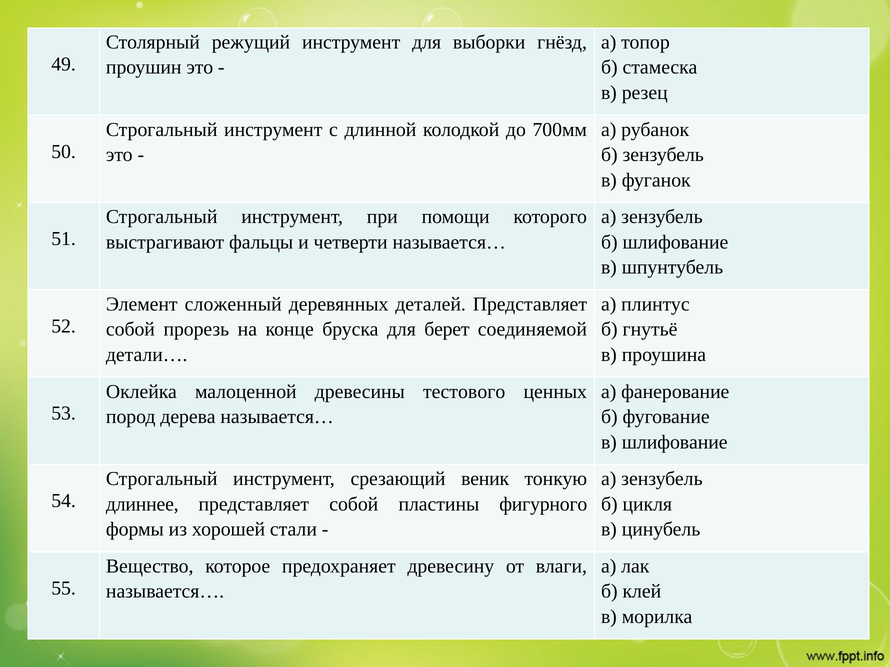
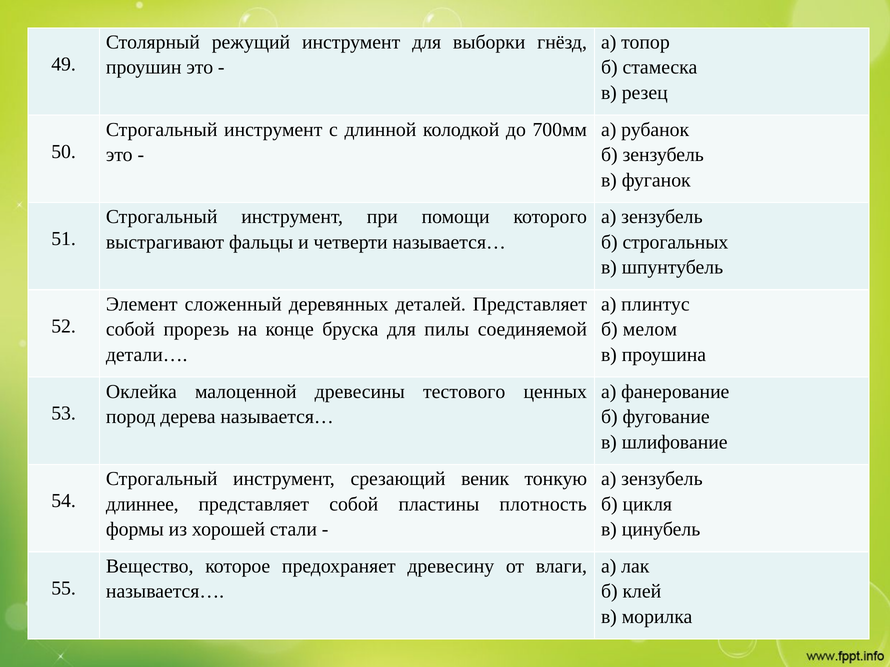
б шлифование: шлифование -> строгальных (675, 242)
берет: берет -> пилы (447, 330)
гнутьё: гнутьё -> мелом (650, 330)
фигурного: фигурного -> плотность (543, 504)
